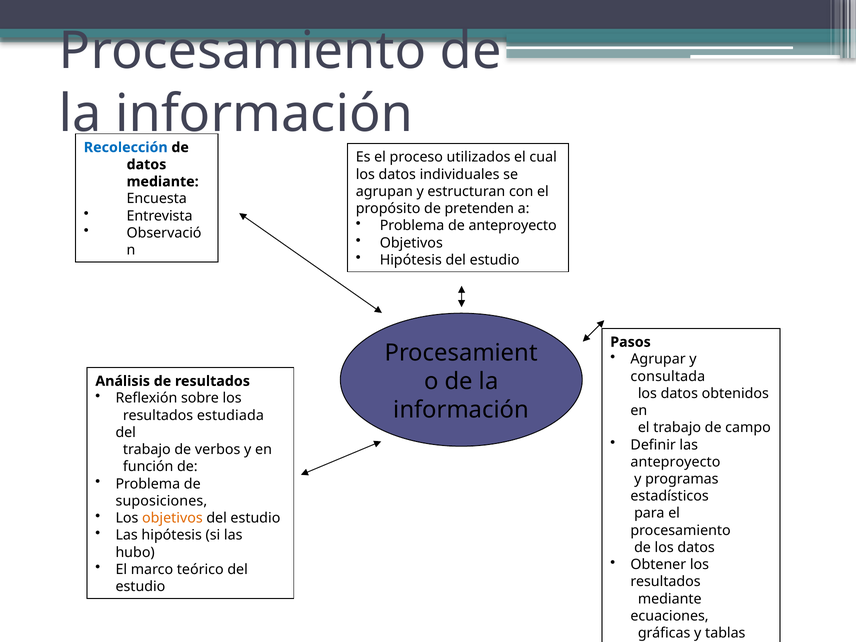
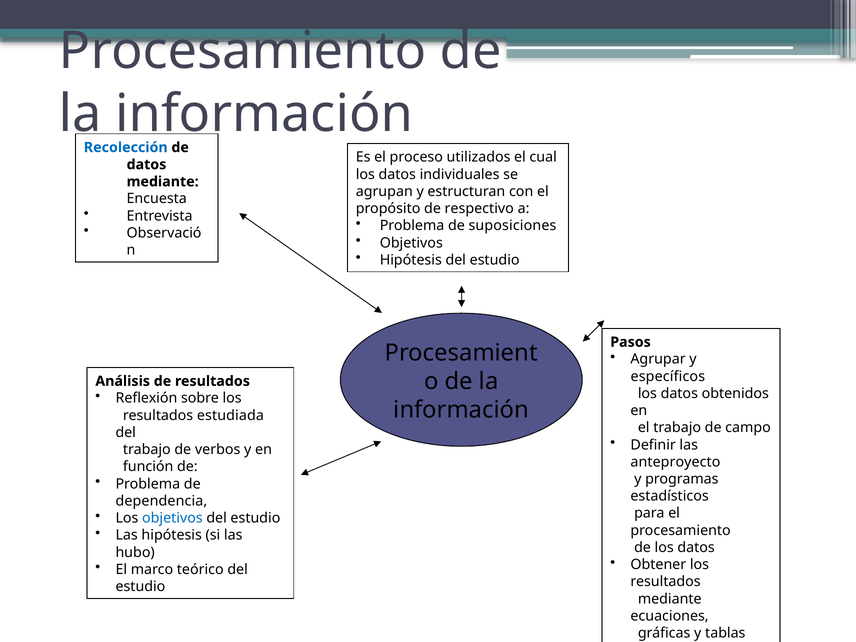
pretenden: pretenden -> respectivo (479, 209)
de anteproyecto: anteproyecto -> suposiciones (512, 226)
consultada: consultada -> específicos (668, 376)
suposiciones: suposiciones -> dependencia (161, 501)
objetivos colour: orange -> blue (172, 518)
